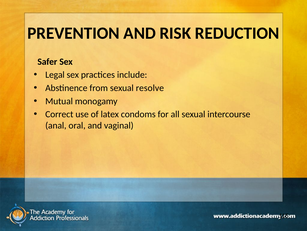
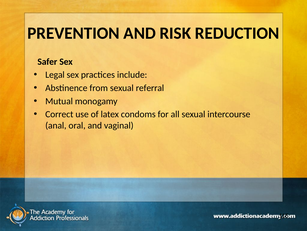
resolve: resolve -> referral (150, 88)
